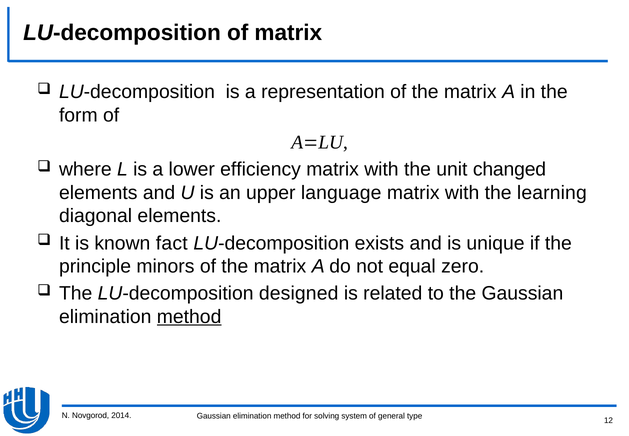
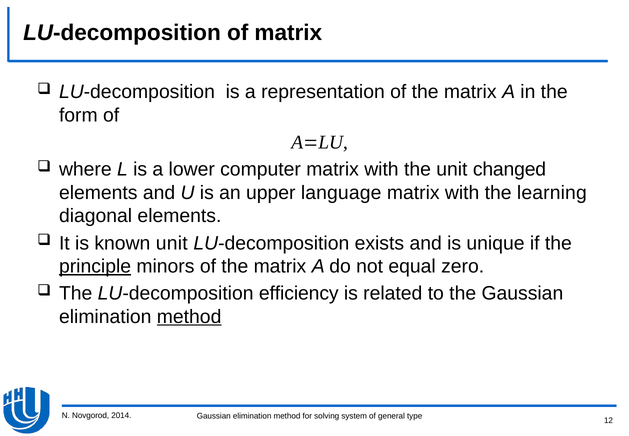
efficiency: efficiency -> computer (261, 169)
known fact: fact -> unit (172, 243)
principle underline: none -> present (95, 266)
designed: designed -> efficiency (299, 293)
